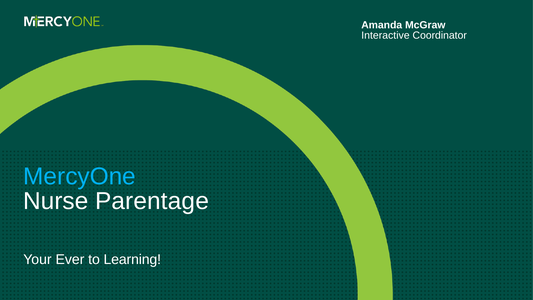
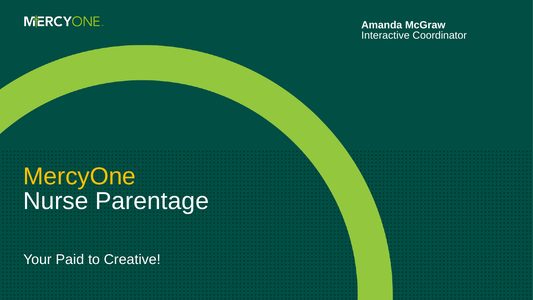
MercyOne colour: light blue -> yellow (80, 176)
Ever: Ever -> Paid (70, 259)
Learning: Learning -> Creative (132, 259)
